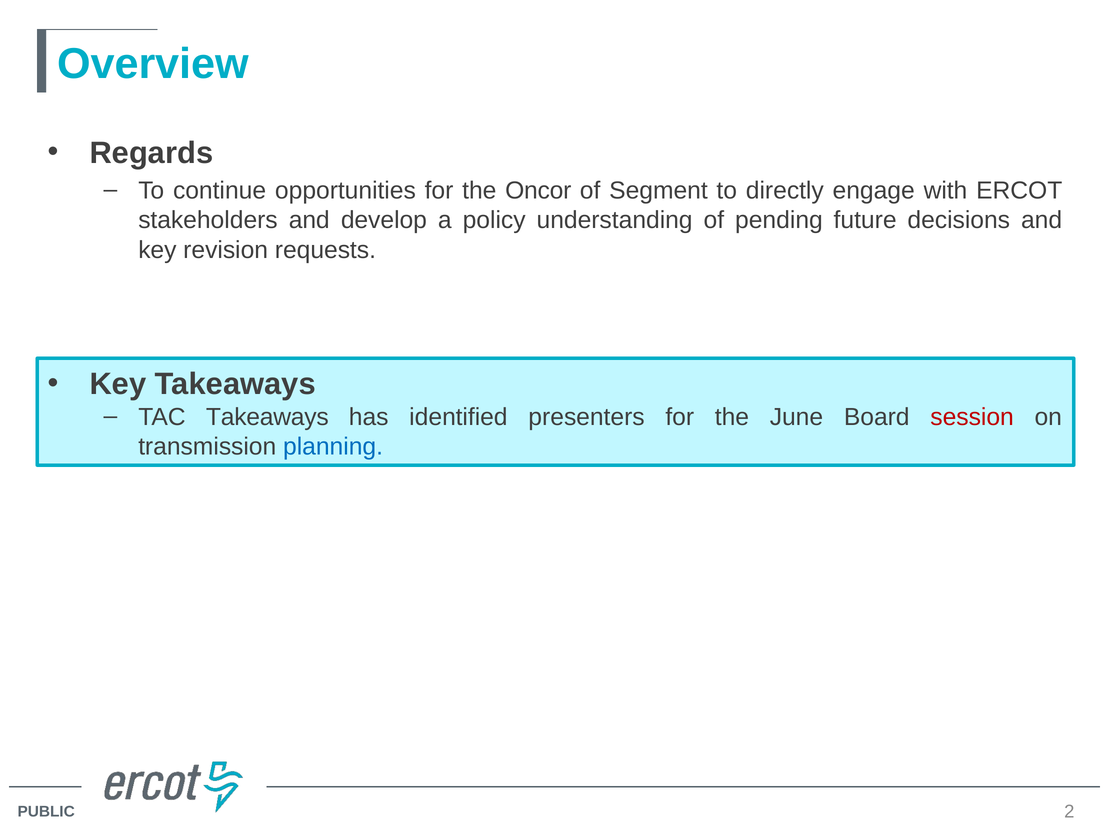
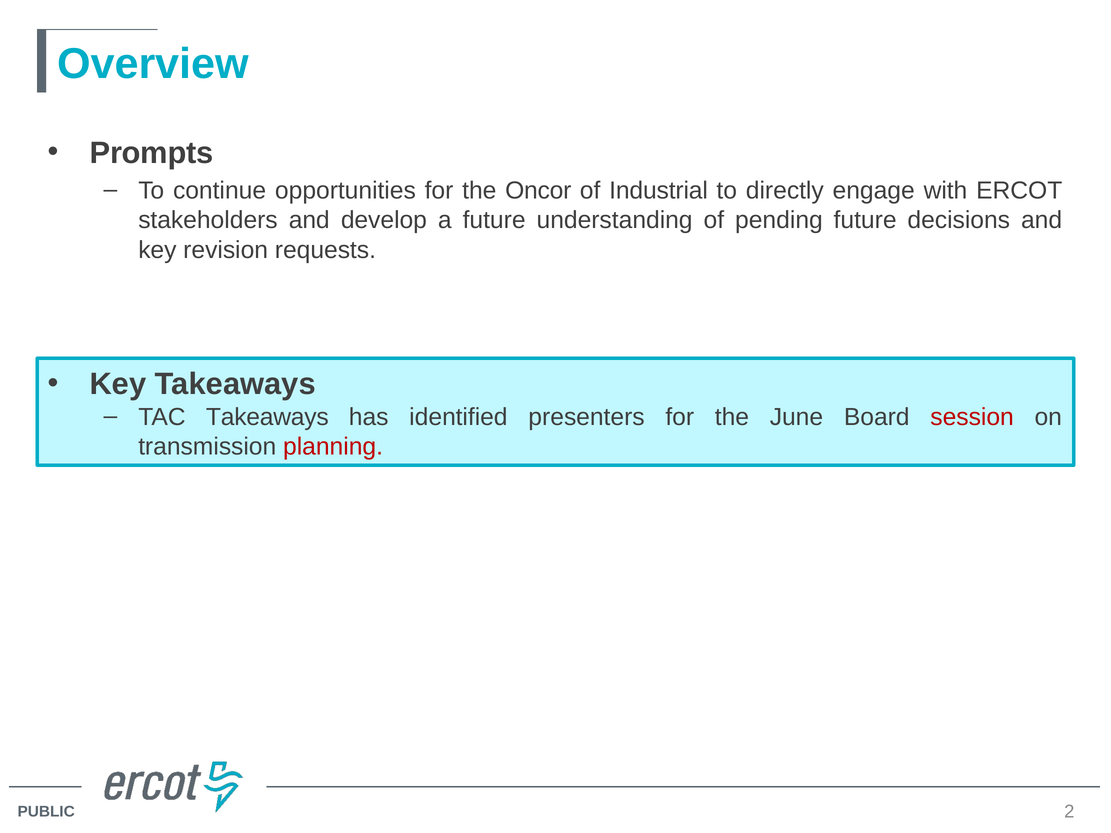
Regards: Regards -> Prompts (152, 153)
Segment: Segment -> Industrial (659, 191)
a policy: policy -> future (494, 220)
planning colour: blue -> red (333, 447)
